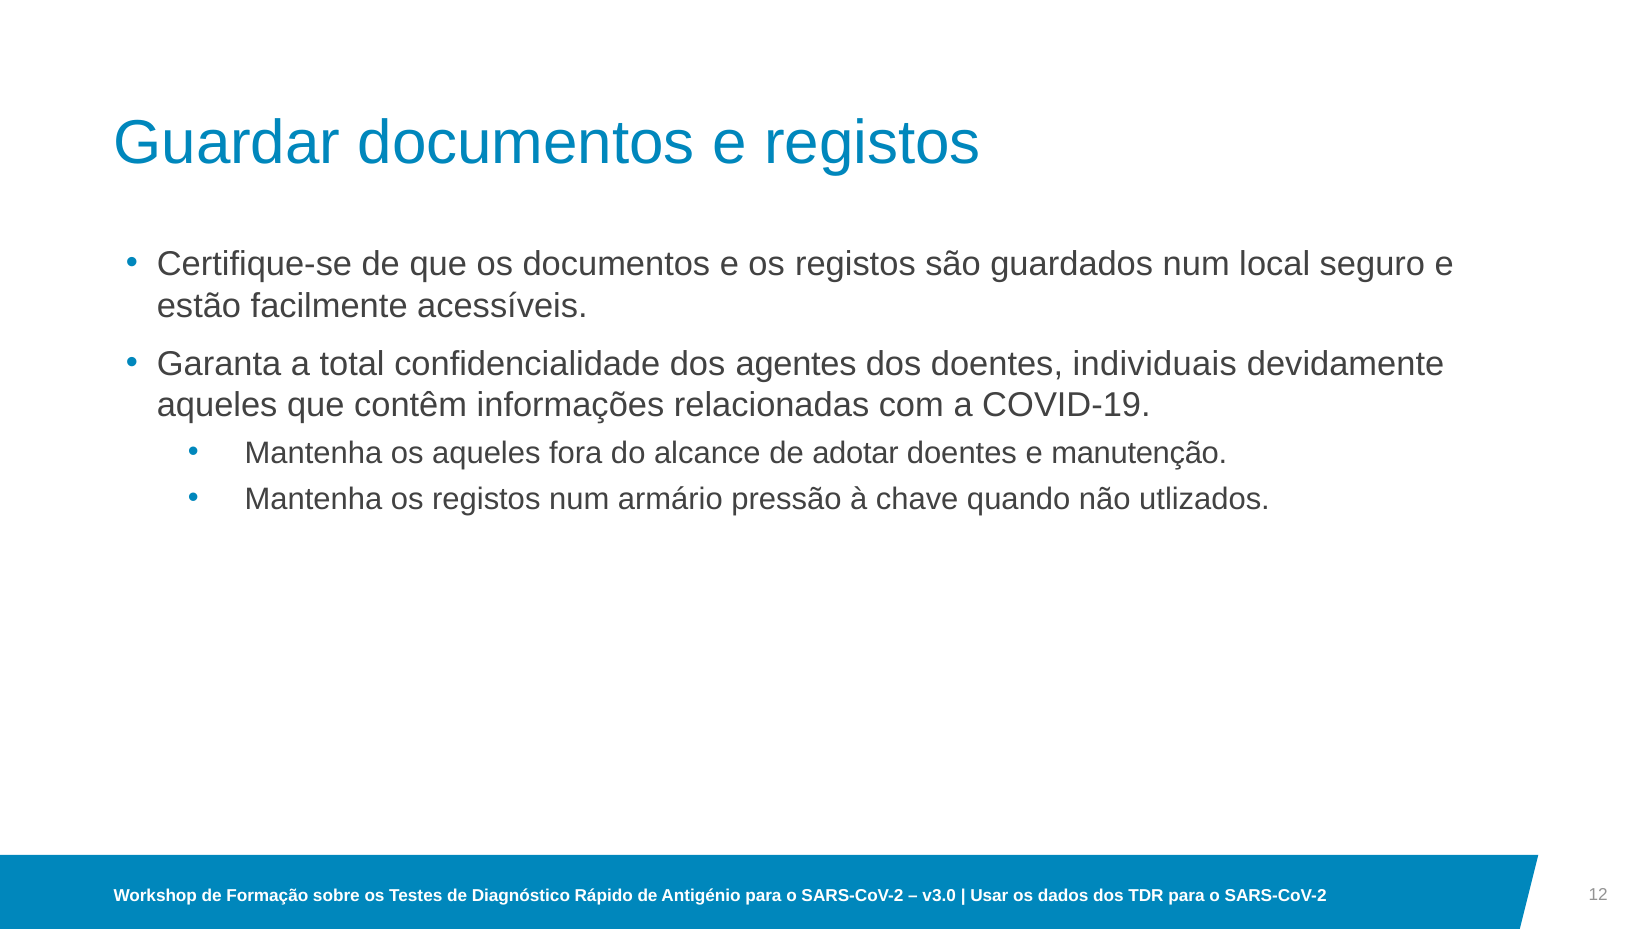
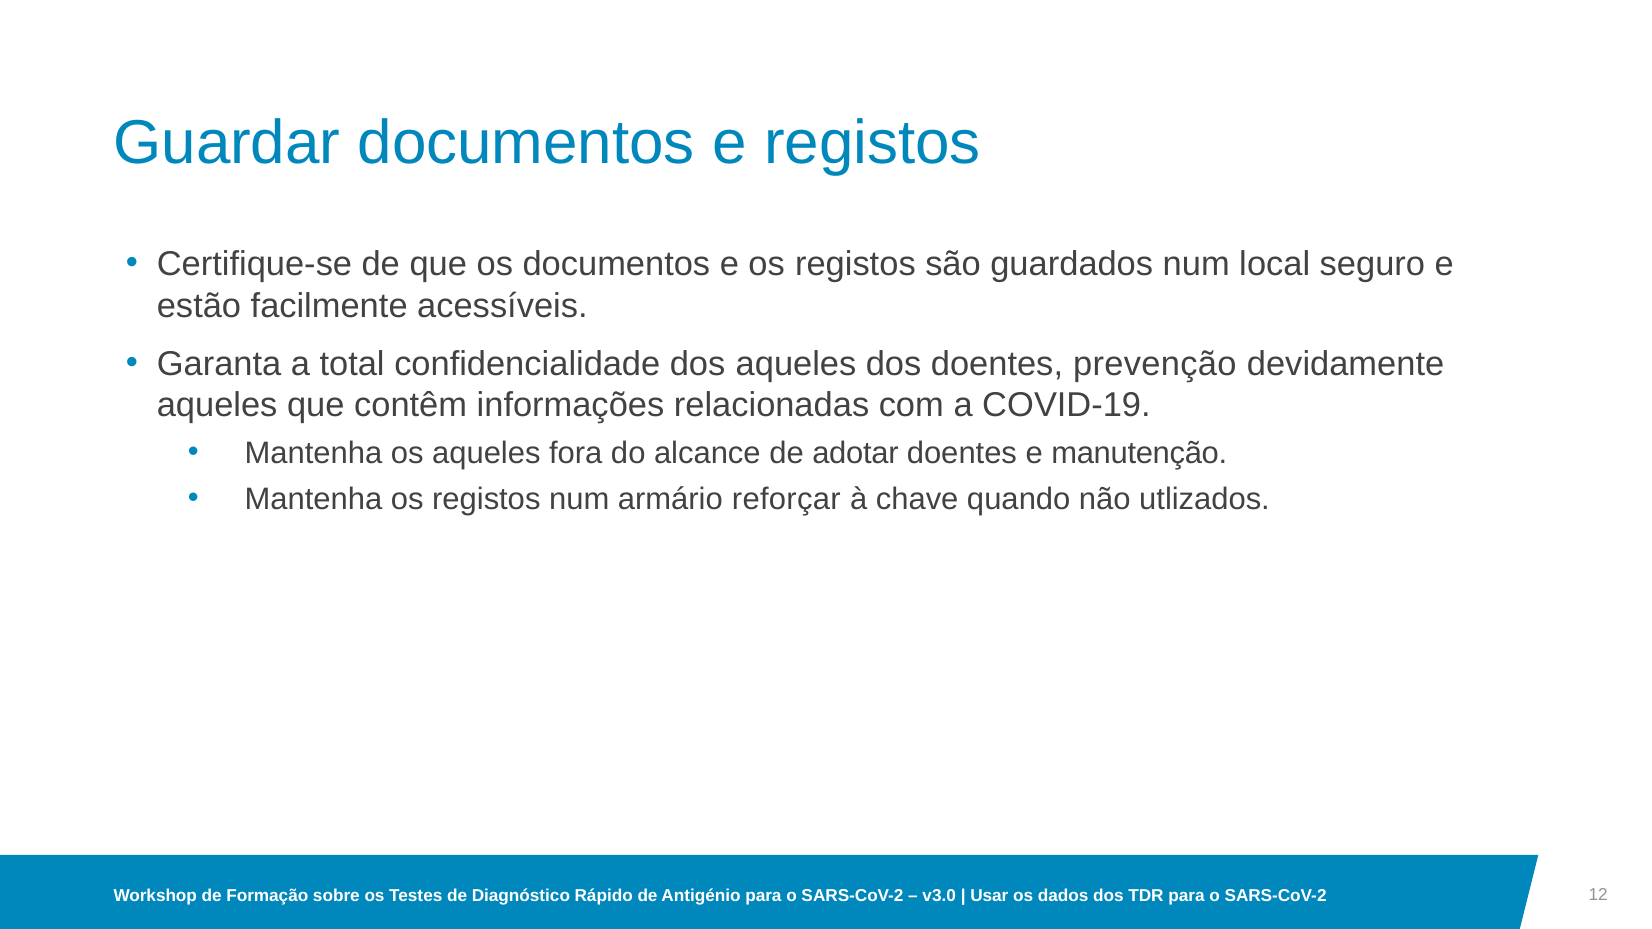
dos agentes: agentes -> aqueles (796, 364)
individuais: individuais -> prevenção (1155, 364)
pressão: pressão -> reforçar (786, 499)
